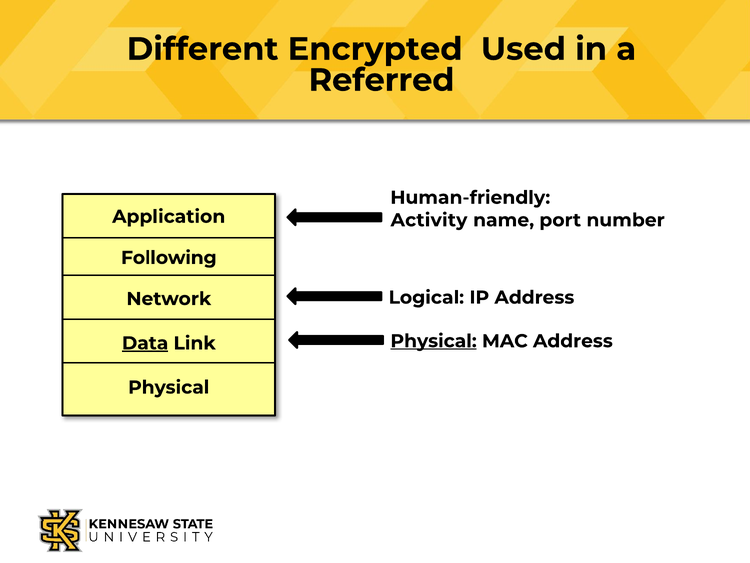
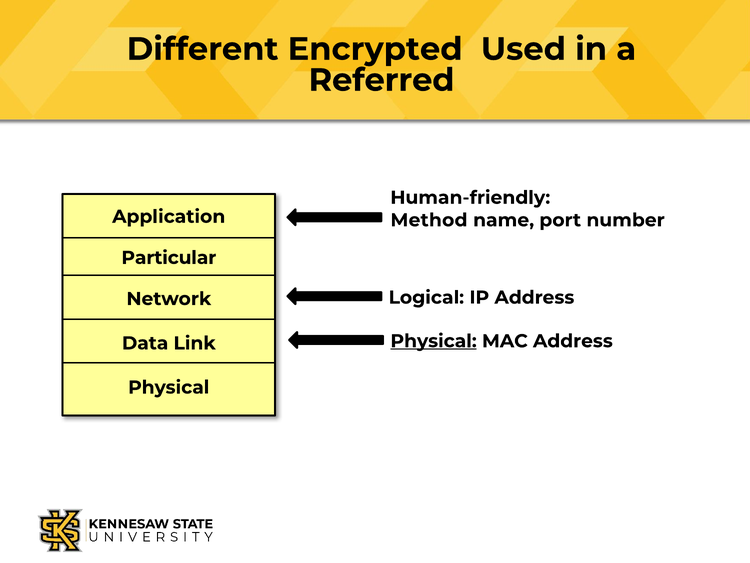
Activity: Activity -> Method (429, 220)
Following: Following -> Particular (169, 258)
Data underline: present -> none (145, 343)
